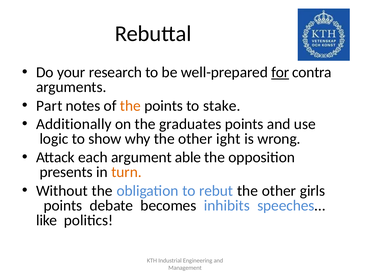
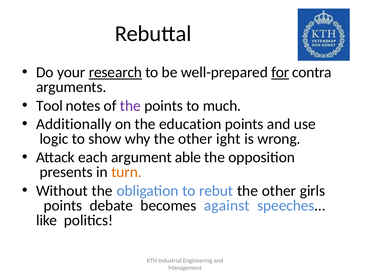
research underline: none -> present (115, 72)
Part: Part -> Tool (49, 106)
the colour: orange -> purple (130, 106)
stake: stake -> much (222, 106)
graduates: graduates -> education (190, 124)
inhibits: inhibits -> against (227, 206)
